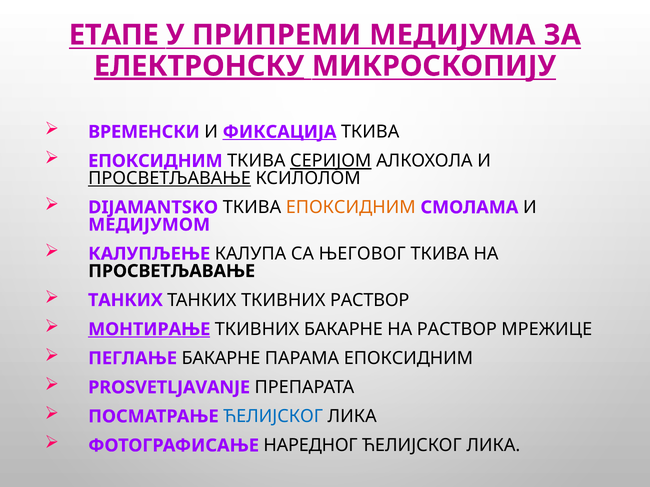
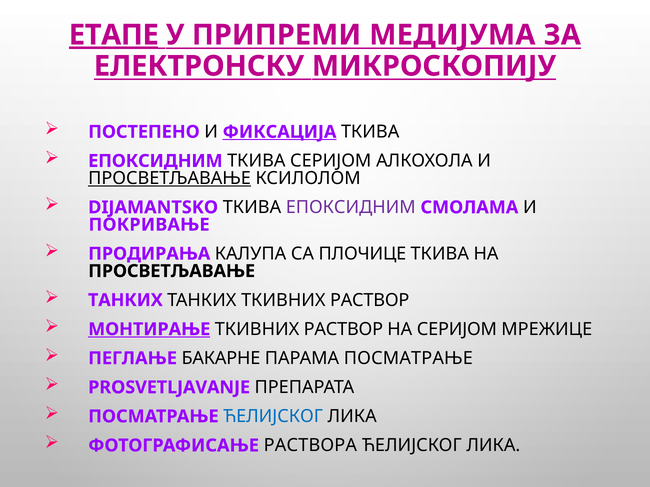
ЕТАПЕ underline: none -> present (114, 35)
ЕЛЕКТРОНСКУ underline: present -> none (199, 66)
ВРЕМЕНСКИ: ВРЕМЕНСКИ -> ПОСТЕПЕНО (144, 132)
СЕРИЈОМ underline: present -> none (331, 161)
ЕПОКСИДНИМ colour: orange -> purple (351, 208)
МЕДИЈУМОМ: МЕДИЈУМОМ -> ПОКРИВАЊЕ (149, 225)
КАЛУПЉЕЊЕ: КАЛУПЉЕЊЕ -> ПРОДИРАЊА (149, 254)
ЊЕГОВОГ: ЊЕГОВОГ -> ПЛОЧИЦЕ (362, 254)
БАКАРНЕ: БАКАРНЕ -> РАСТВОР (343, 330)
НА РАСТВОР: РАСТВОР -> СЕРИЈОМ (457, 330)
ПАРАМА ЕПОКСИДНИМ: ЕПОКСИДНИМ -> ПОСМАТРАЊЕ (408, 359)
НАРЕДНОГ: НАРЕДНОГ -> РАСТВОРА (310, 446)
